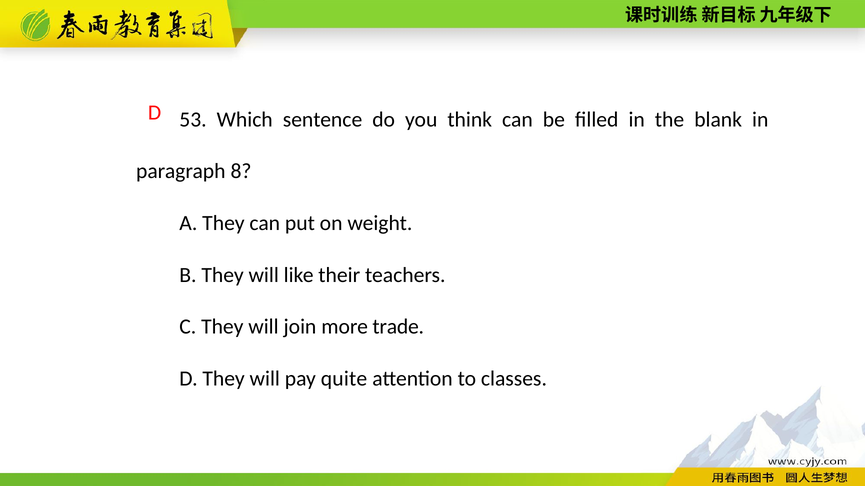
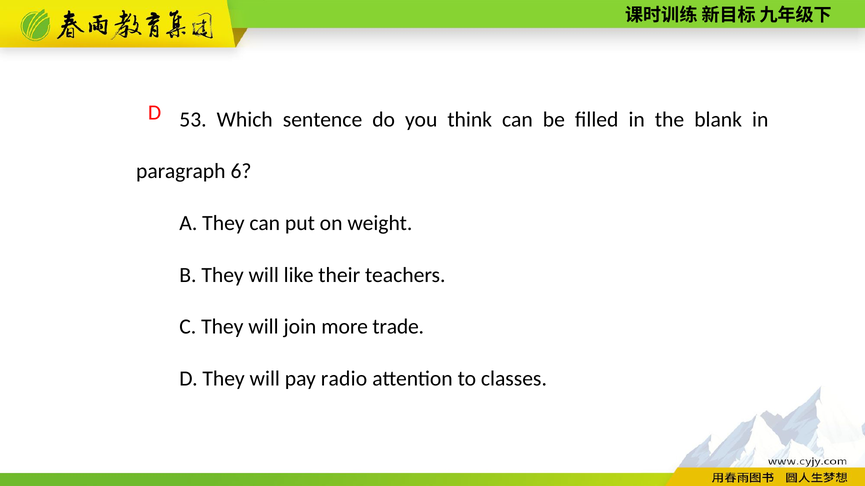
8: 8 -> 6 (241, 171)
quite: quite -> radio (344, 379)
